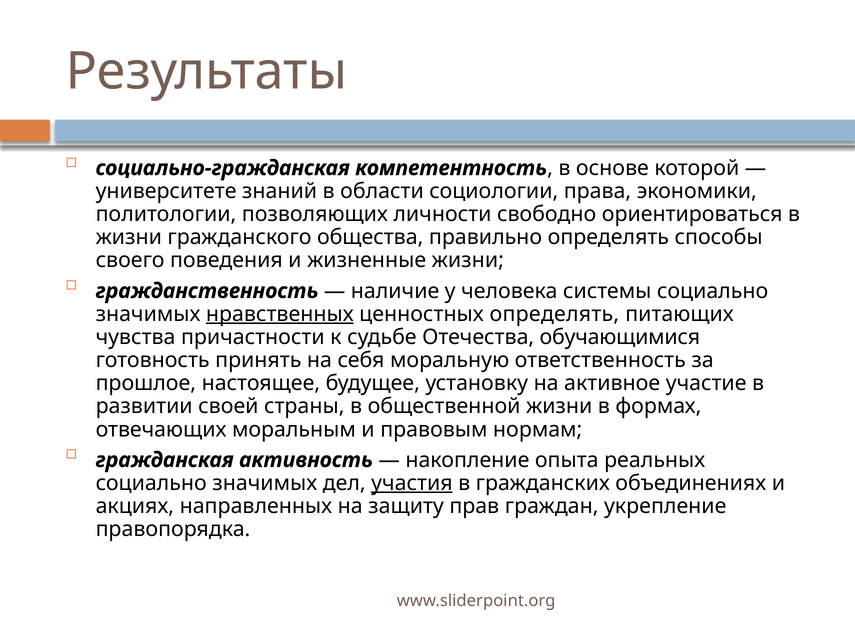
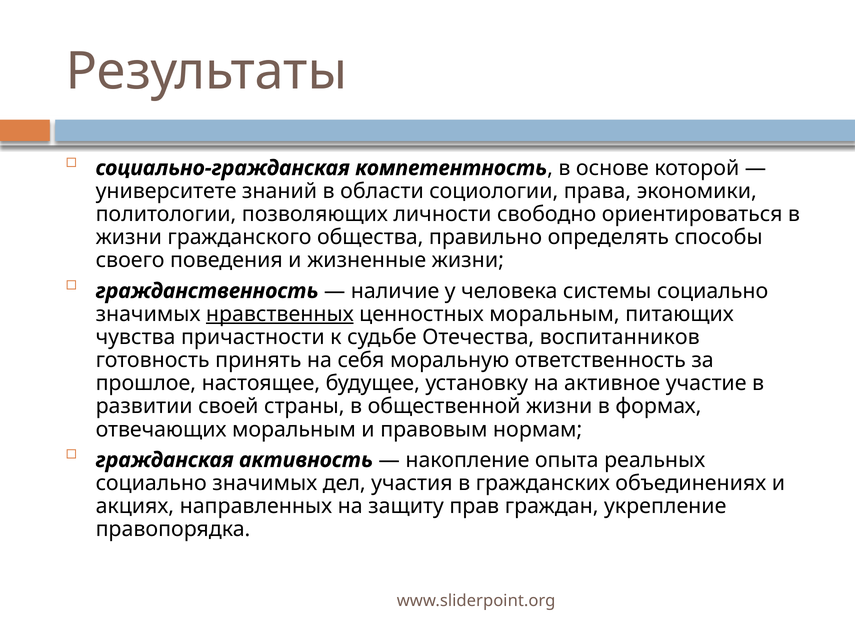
ценностных определять: определять -> моральным (554, 314)
обучающимися: обучающимися -> воспитанников (620, 337)
участия underline: present -> none (412, 483)
